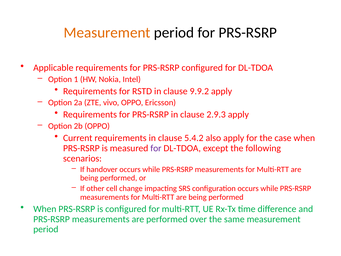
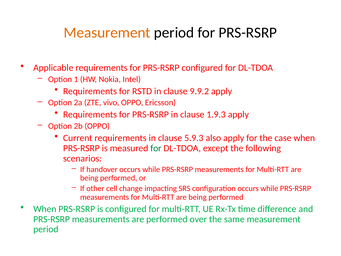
2.9.3: 2.9.3 -> 1.9.3 (216, 114)
5.4.2: 5.4.2 -> 5.9.3 (194, 138)
for colour: purple -> green (156, 148)
